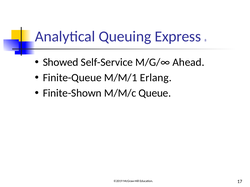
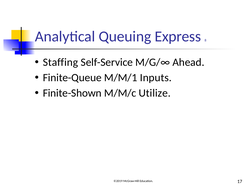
Showed: Showed -> Staffing (60, 62)
Erlang: Erlang -> Inputs (156, 78)
Queue: Queue -> Utilize (155, 93)
